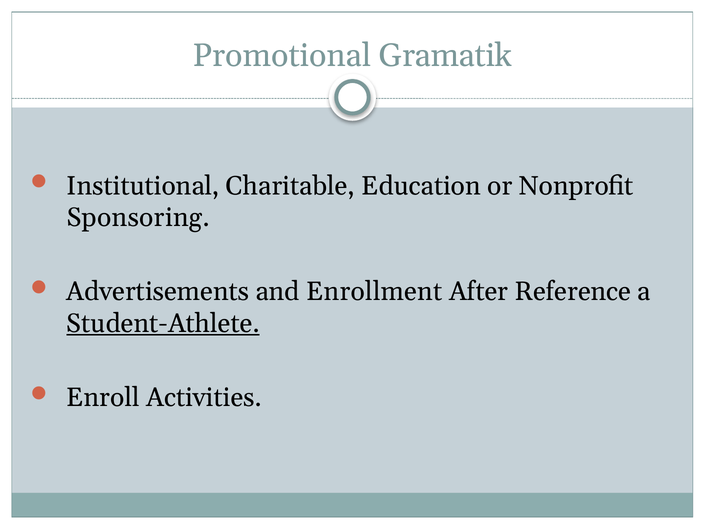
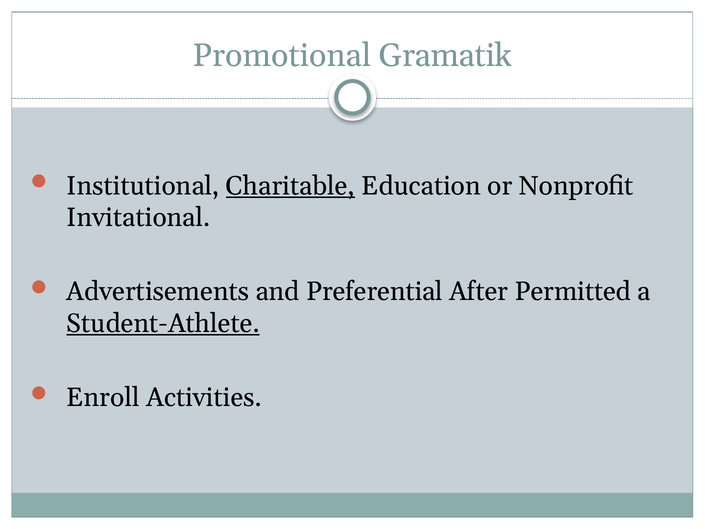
Charitable underline: none -> present (290, 186)
Sponsoring: Sponsoring -> Invitational (138, 217)
Enrollment: Enrollment -> Preferential (375, 292)
Reference: Reference -> Permitted (573, 292)
